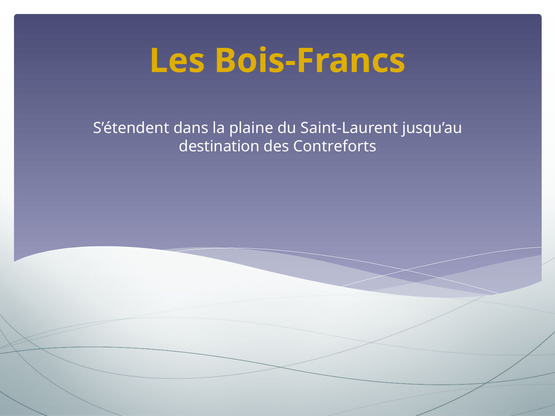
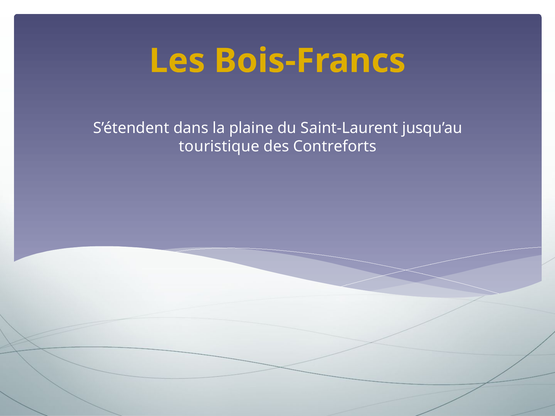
destination: destination -> touristique (219, 147)
